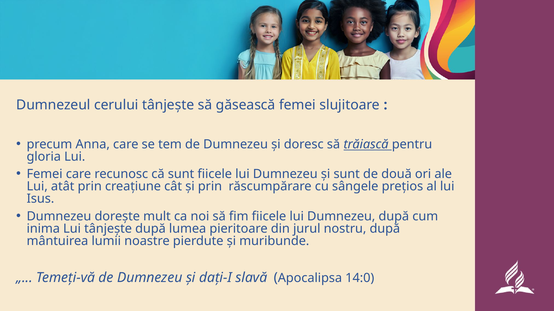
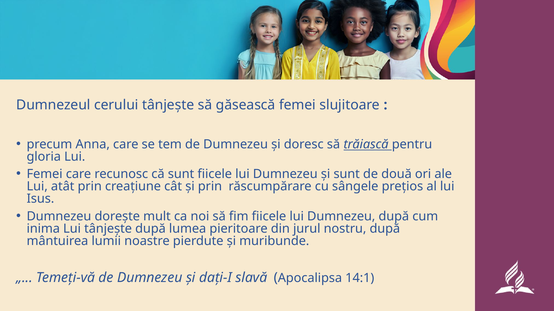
14:0: 14:0 -> 14:1 (360, 279)
